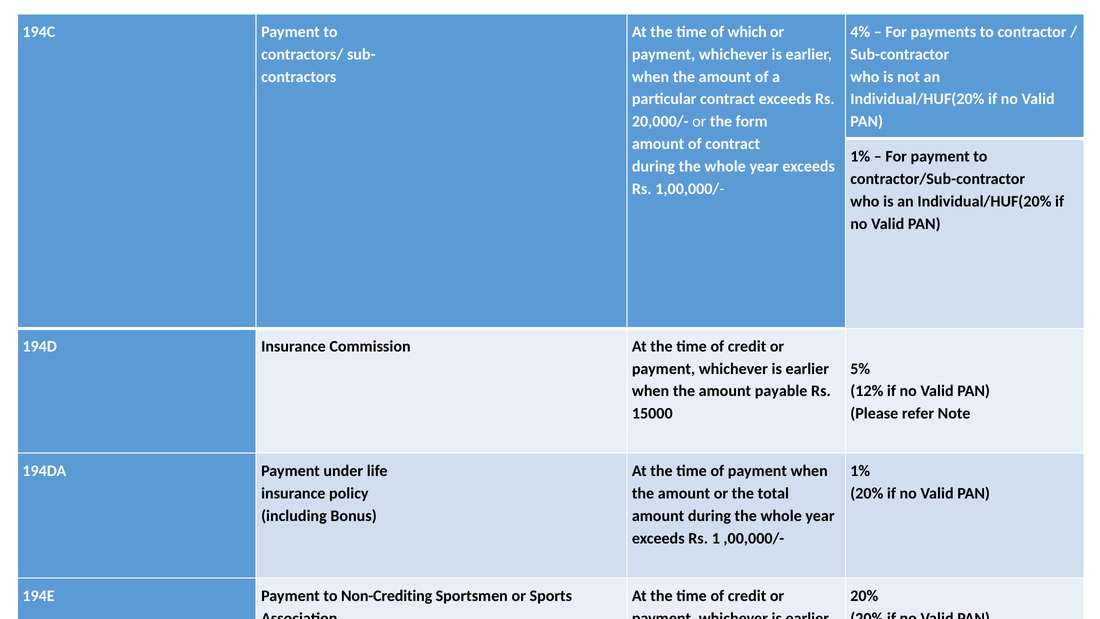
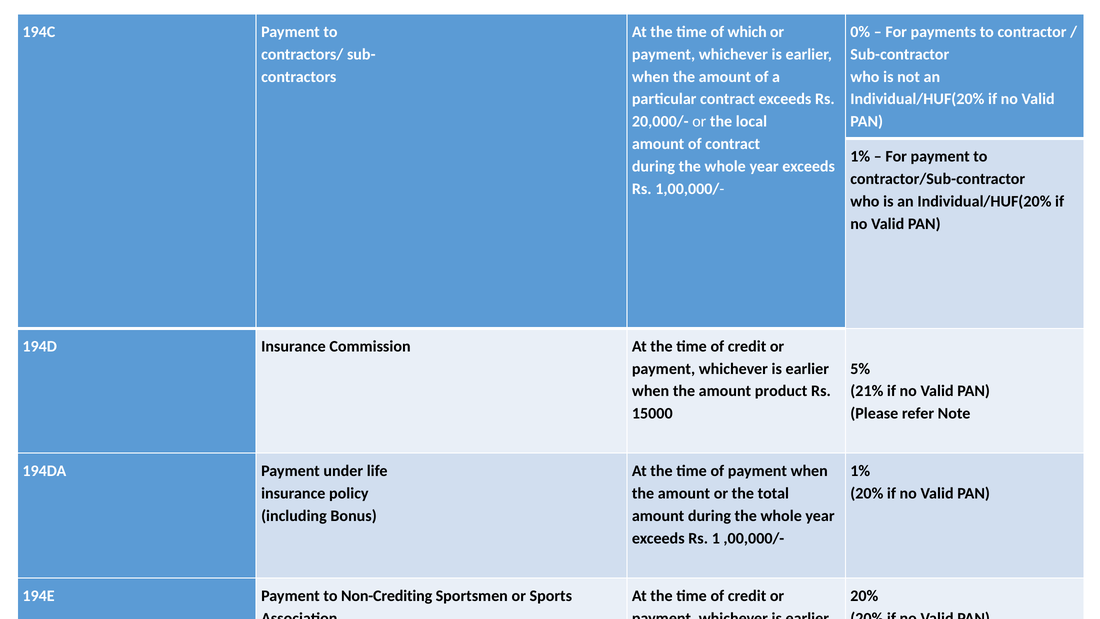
4%: 4% -> 0% (860, 32)
form: form -> local (751, 122)
payable: payable -> product (781, 391)
12%: 12% -> 21% (867, 391)
